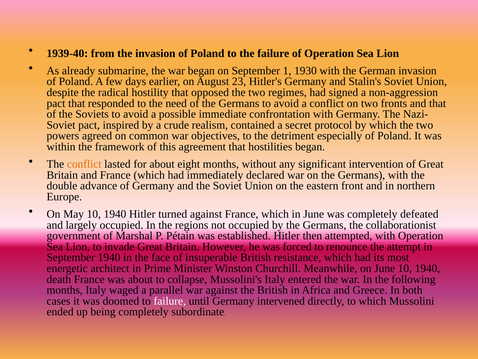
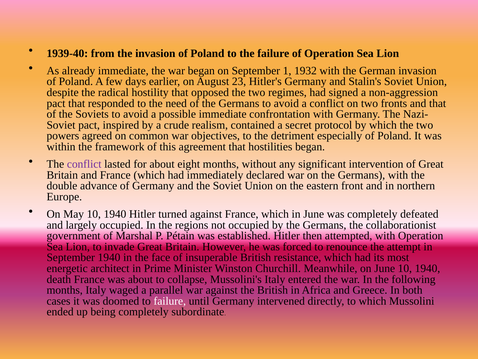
already submarine: submarine -> immediate (123, 71)
1930: 1930 -> 1932 (305, 71)
conflict colour: orange -> purple (84, 164)
